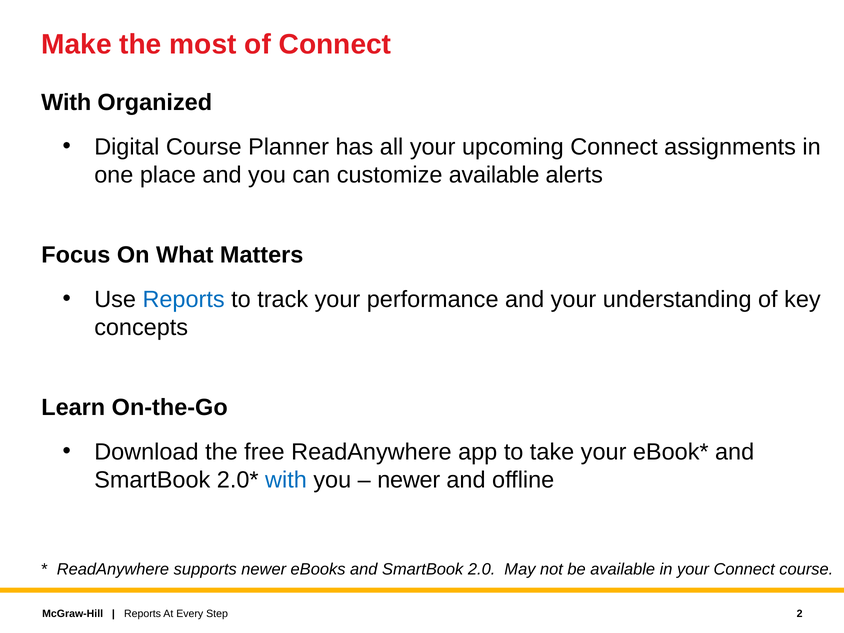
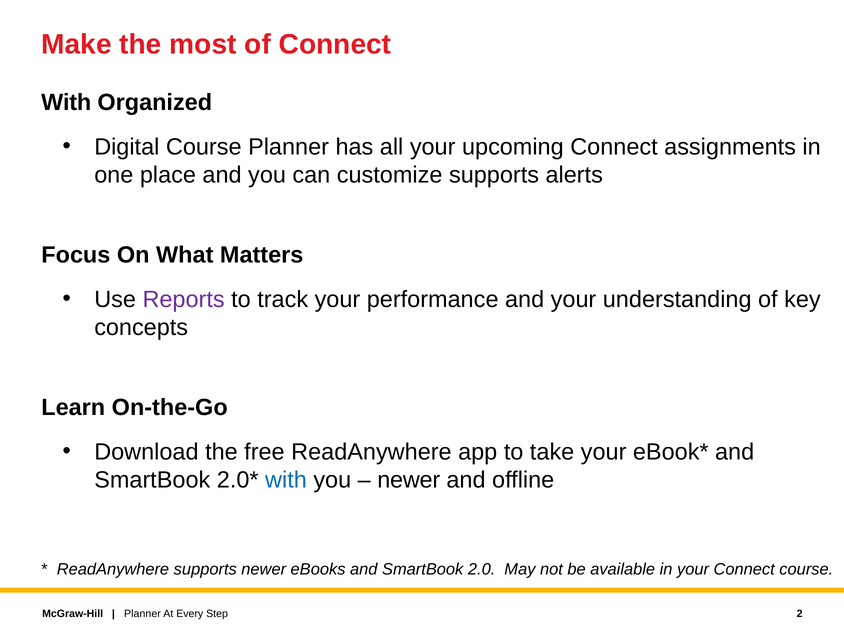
customize available: available -> supports (494, 175)
Reports colour: blue -> purple (184, 299)
Reports: Reports -> Planner (142, 614)
